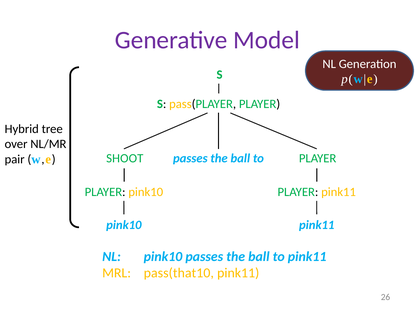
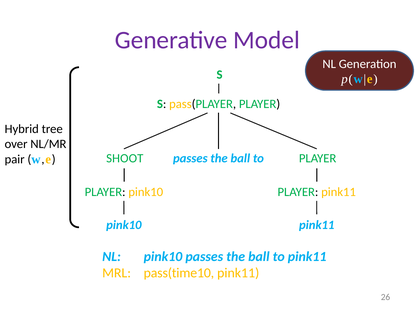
pass(that10: pass(that10 -> pass(time10 (179, 273)
